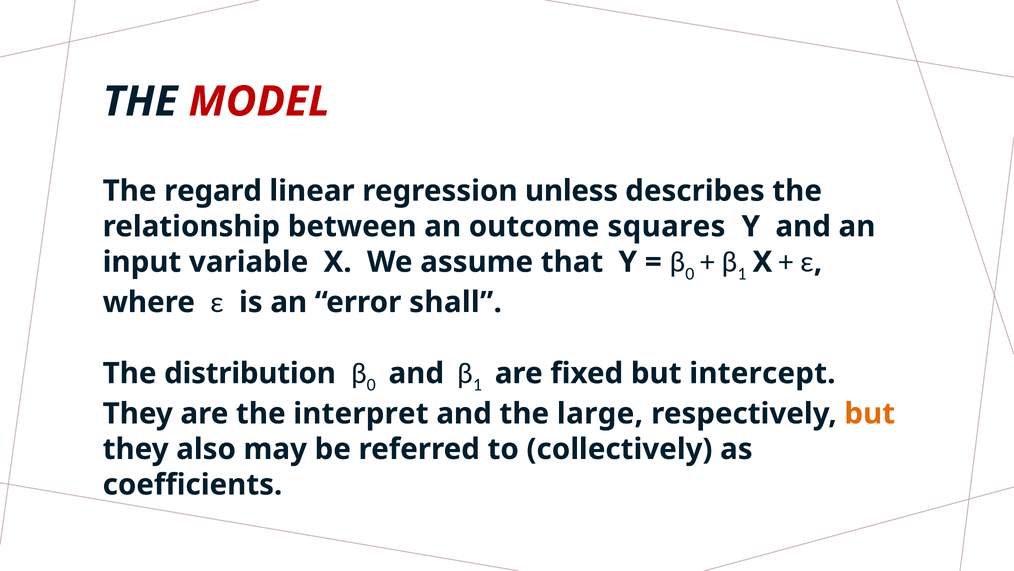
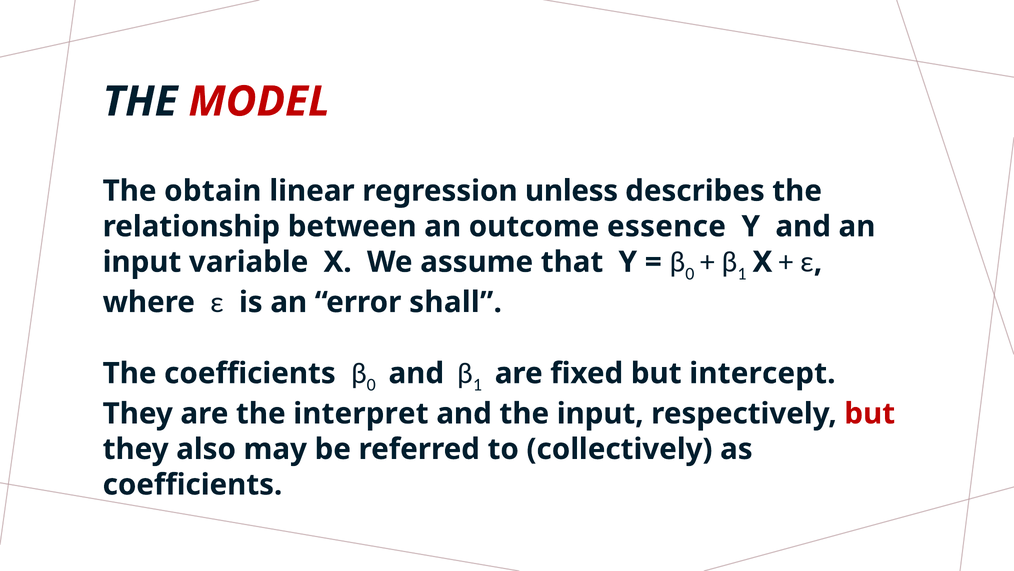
regard: regard -> obtain (213, 191)
squares: squares -> essence (666, 226)
The distribution: distribution -> coefficients (250, 373)
the large: large -> input (600, 413)
but colour: orange -> red (870, 413)
